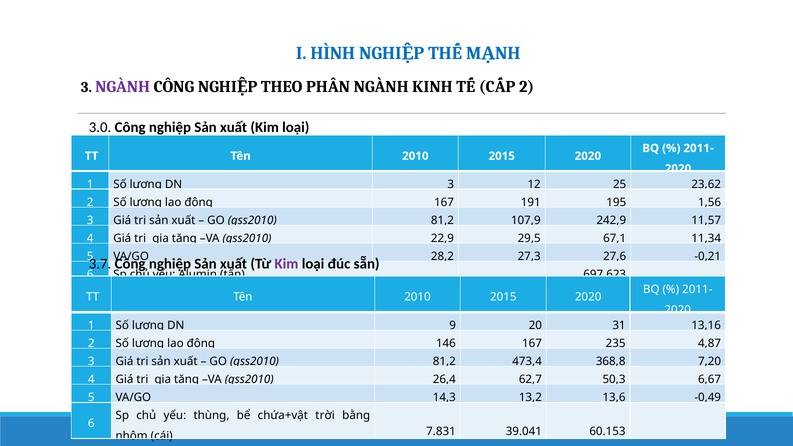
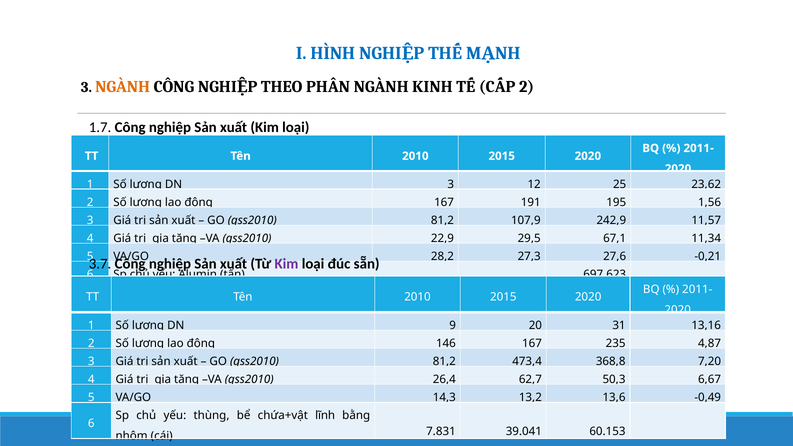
NGÀNH colour: purple -> orange (123, 87)
3.0: 3.0 -> 1.7 (100, 127)
trời: trời -> lĩnh (325, 416)
